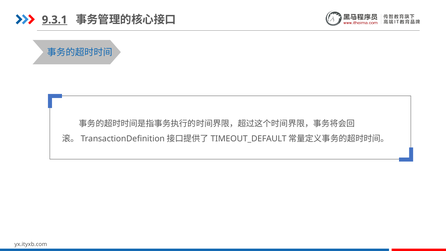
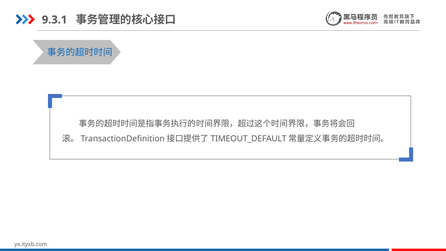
9.3.1 underline: present -> none (55, 20)
